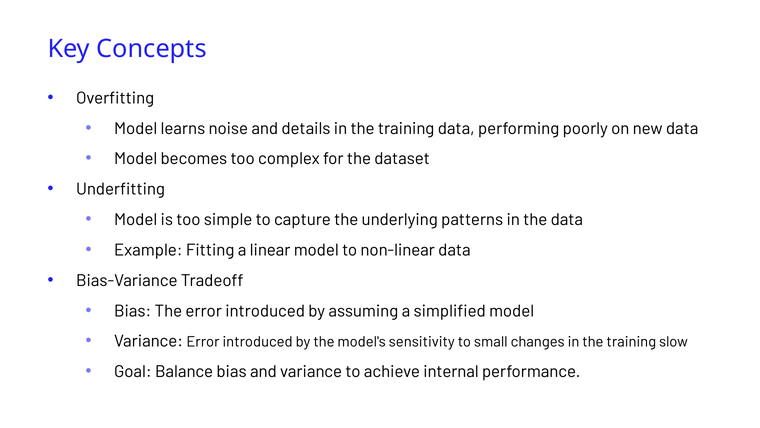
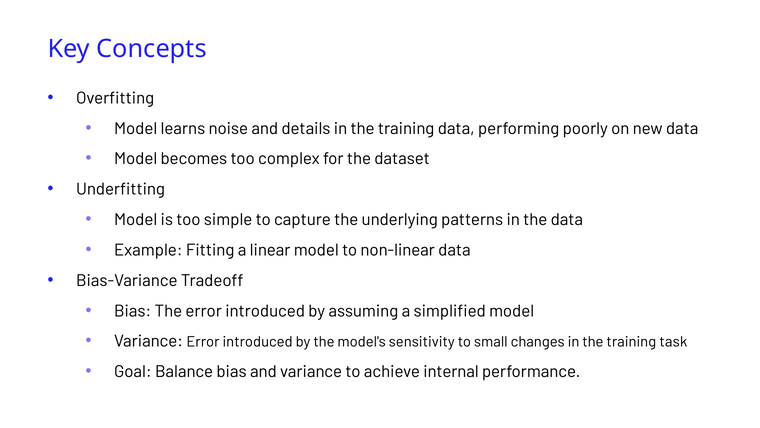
slow: slow -> task (673, 342)
